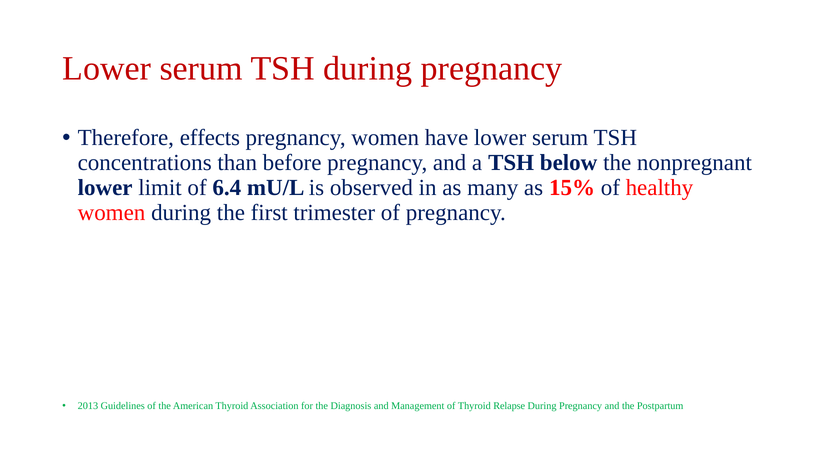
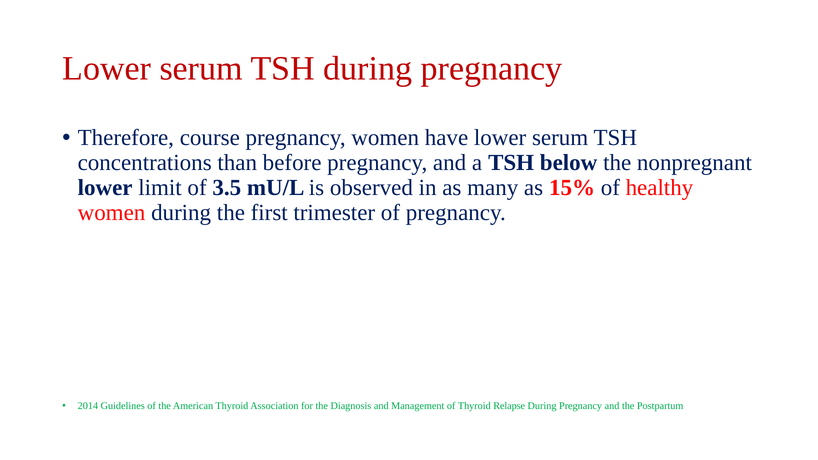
effects: effects -> course (210, 138)
6.4: 6.4 -> 3.5 (227, 188)
2013: 2013 -> 2014 (88, 406)
